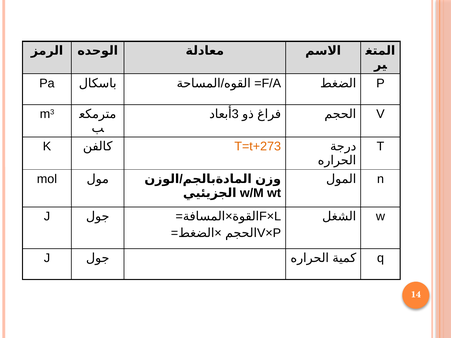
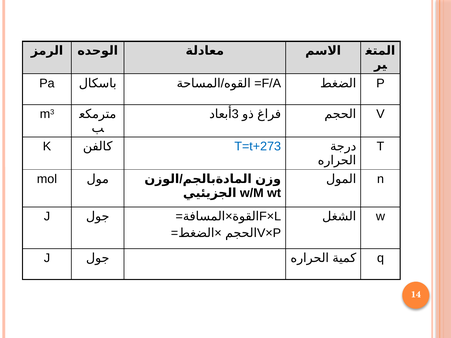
T=t+273 colour: orange -> blue (258, 147)
